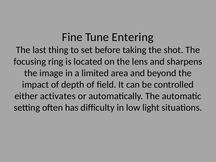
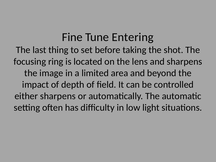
either activates: activates -> sharpens (58, 96)
